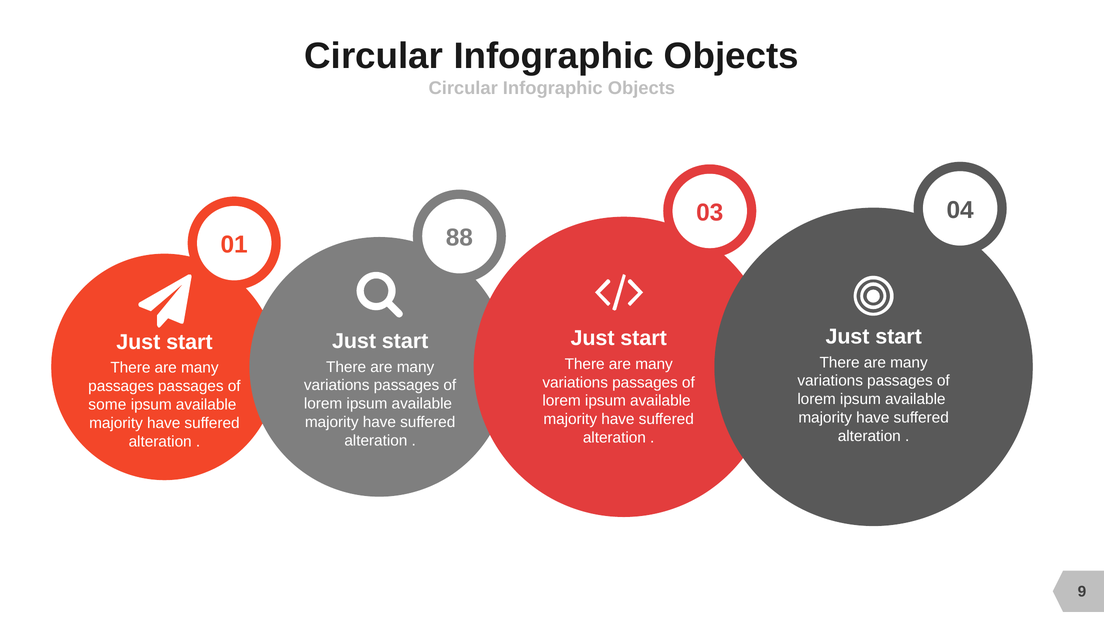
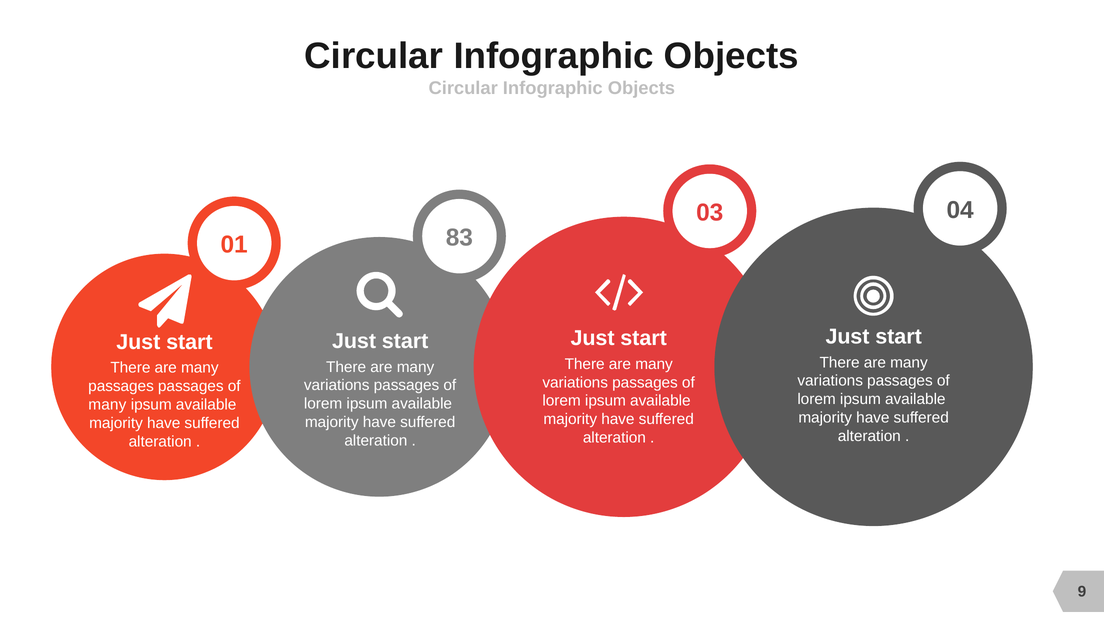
88: 88 -> 83 (459, 238)
some: some -> many (107, 405)
